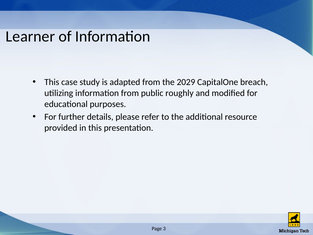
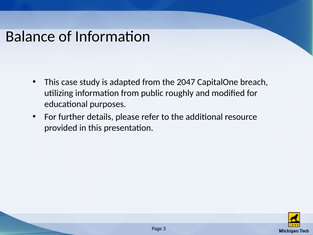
Learner: Learner -> Balance (30, 36)
2029: 2029 -> 2047 (186, 82)
